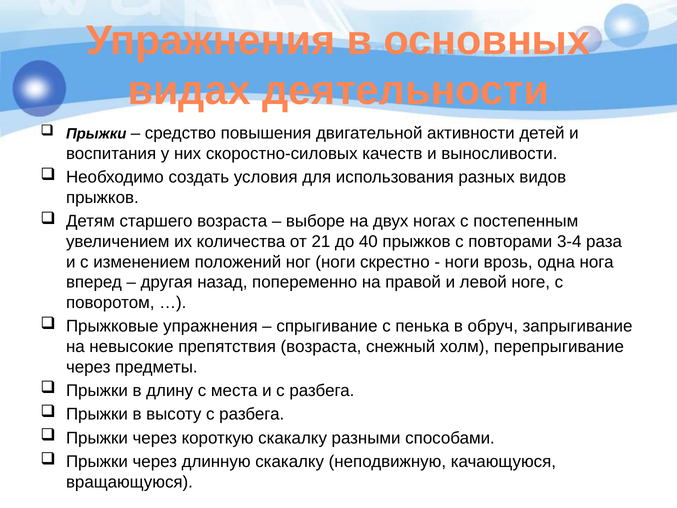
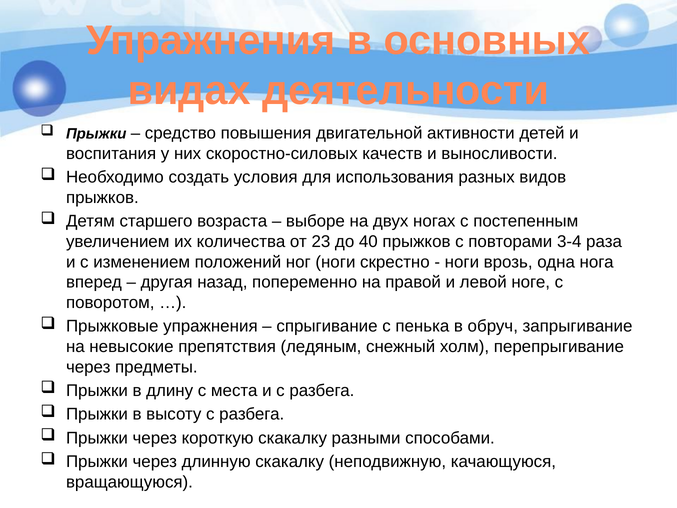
21: 21 -> 23 (321, 242)
препятствия возраста: возраста -> ледяным (321, 346)
